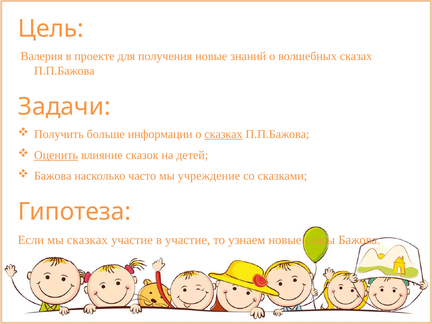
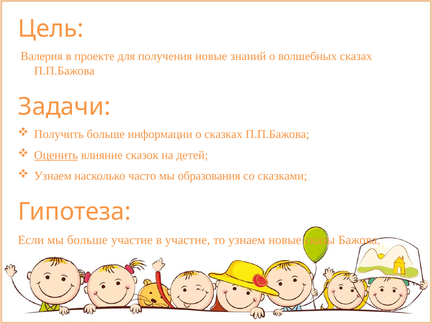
сказках underline: present -> none (223, 134)
Бажова: Бажова -> Узнаем (53, 176)
учреждение: учреждение -> образования (209, 176)
мы сказках: сказках -> больше (87, 240)
